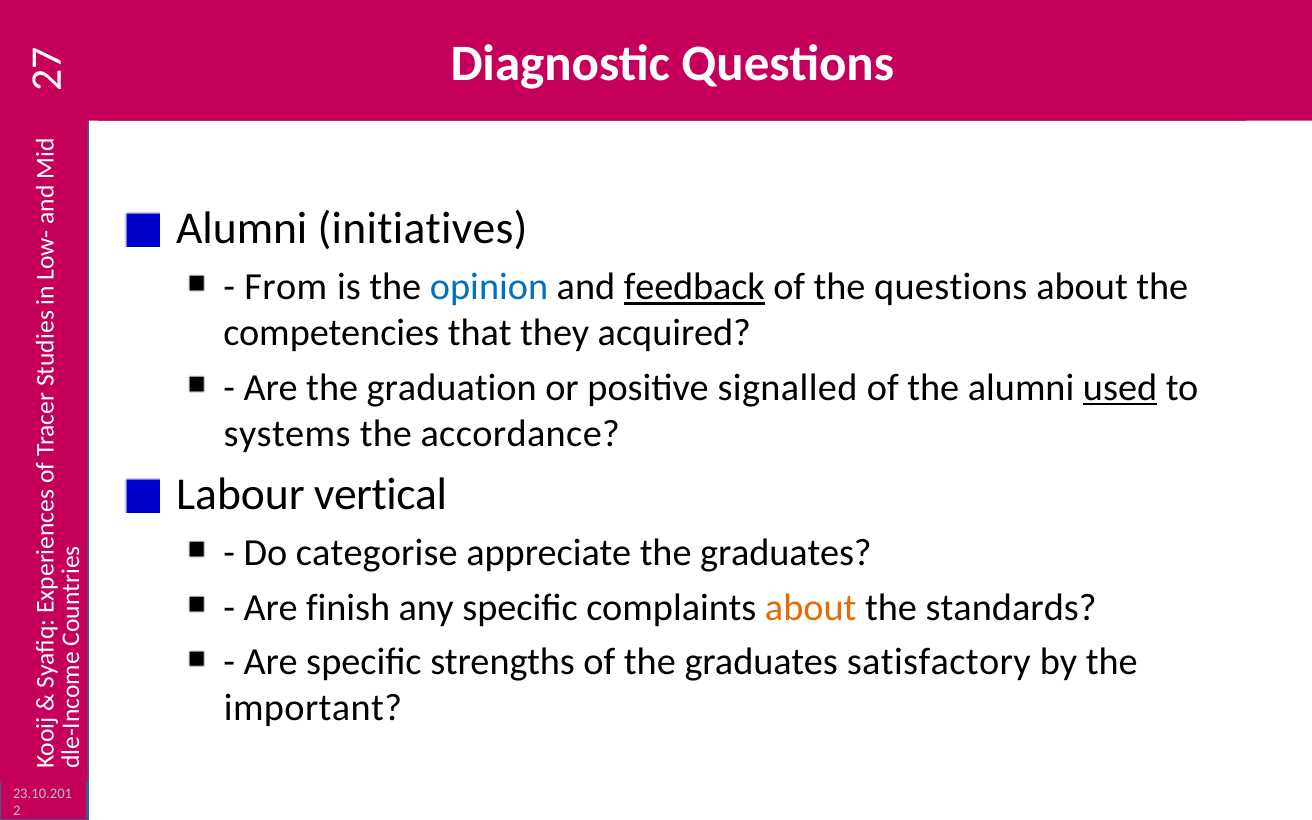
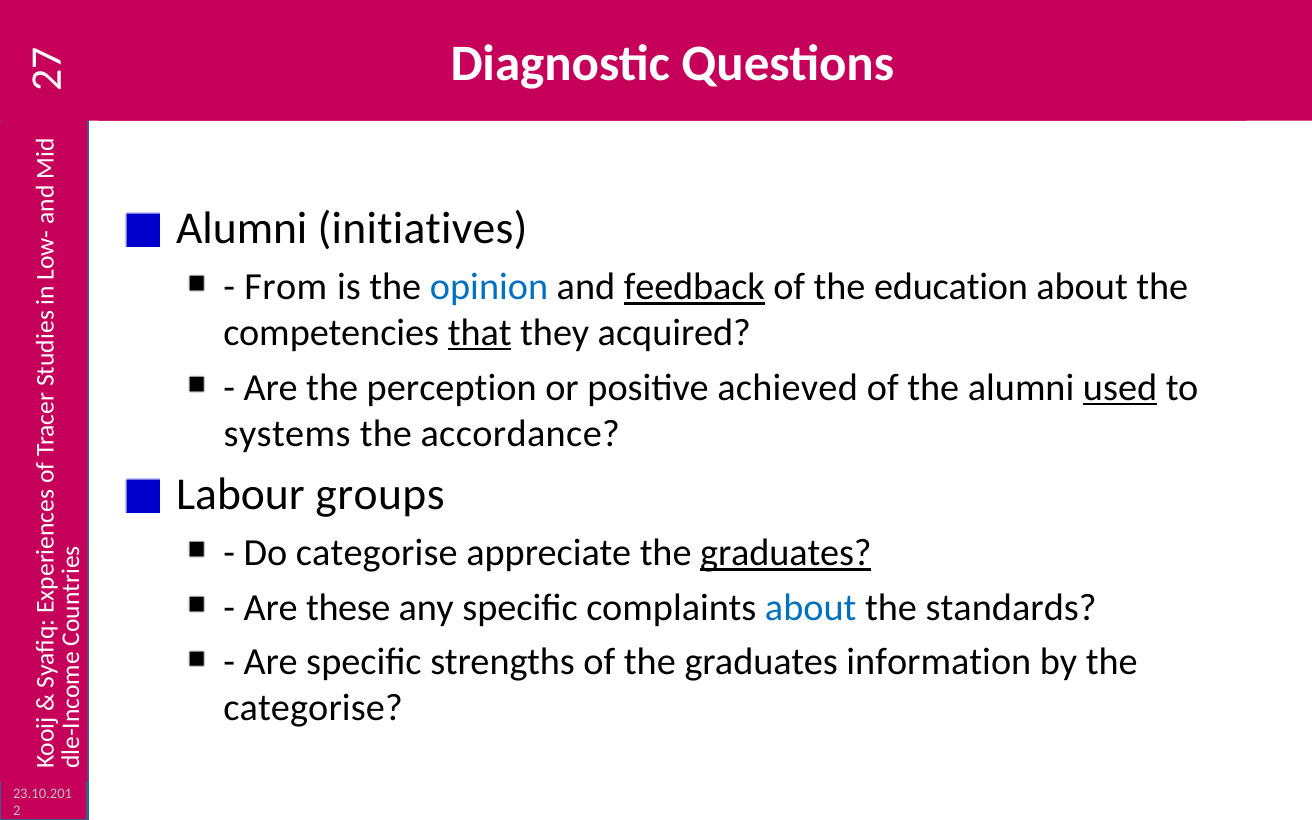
the questions: questions -> education (951, 287)
that underline: none -> present (480, 333)
graduation: graduation -> perception (452, 387)
signalled: signalled -> achieved (788, 387)
vertical: vertical -> groups (380, 494)
graduates underline: none -> present (786, 553)
finish: finish -> these (348, 608)
about colour: orange -> blue (811, 608)
satisfactory: satisfactory -> information (939, 662)
important: important -> categorise (313, 708)
